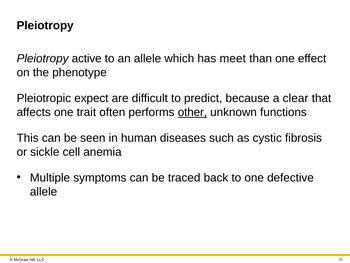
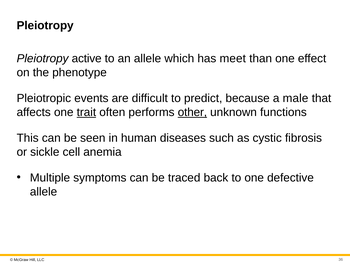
expect: expect -> events (91, 98)
clear: clear -> male (296, 98)
trait underline: none -> present (86, 112)
